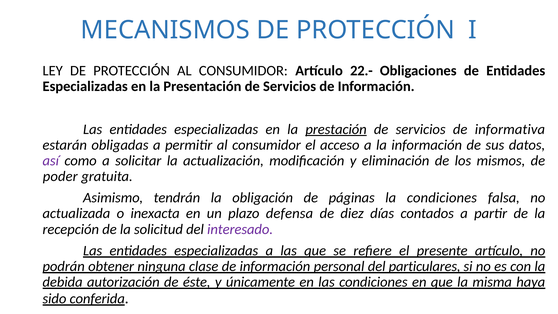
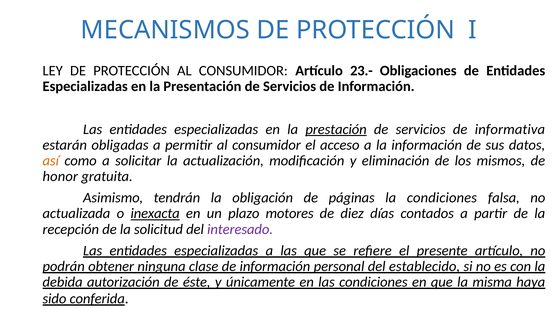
22.-: 22.- -> 23.- (361, 71)
así colour: purple -> orange (51, 161)
poder: poder -> honor (60, 176)
inexacta underline: none -> present (155, 213)
defensa: defensa -> motores (290, 213)
particulares: particulares -> establecido (425, 266)
